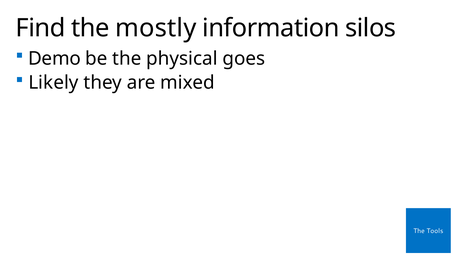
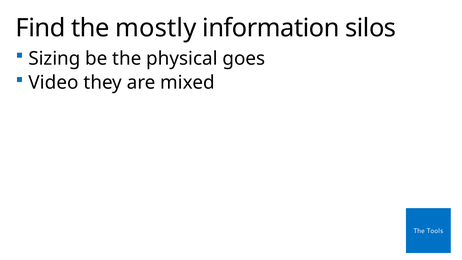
Demo: Demo -> Sizing (54, 59)
Likely: Likely -> Video (53, 83)
